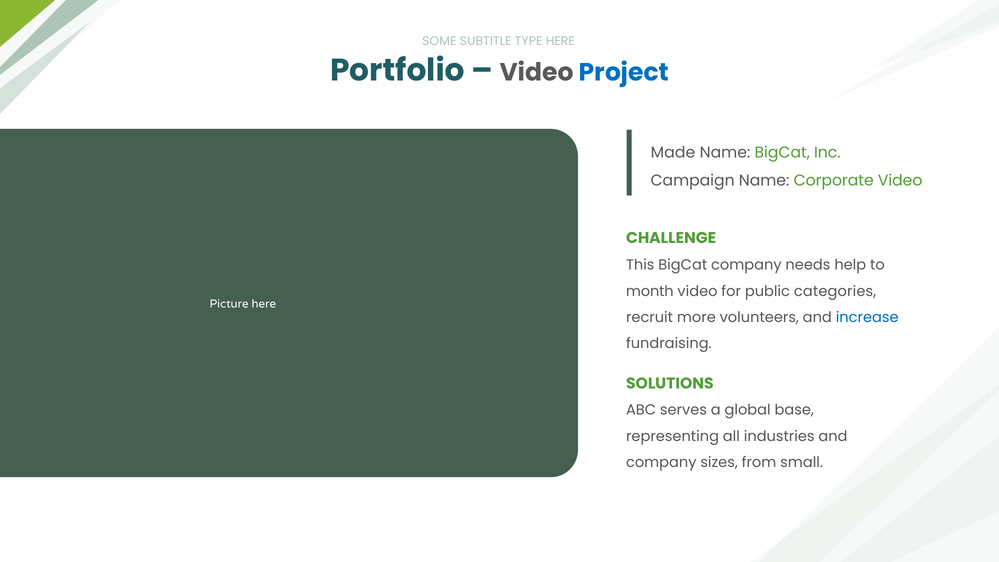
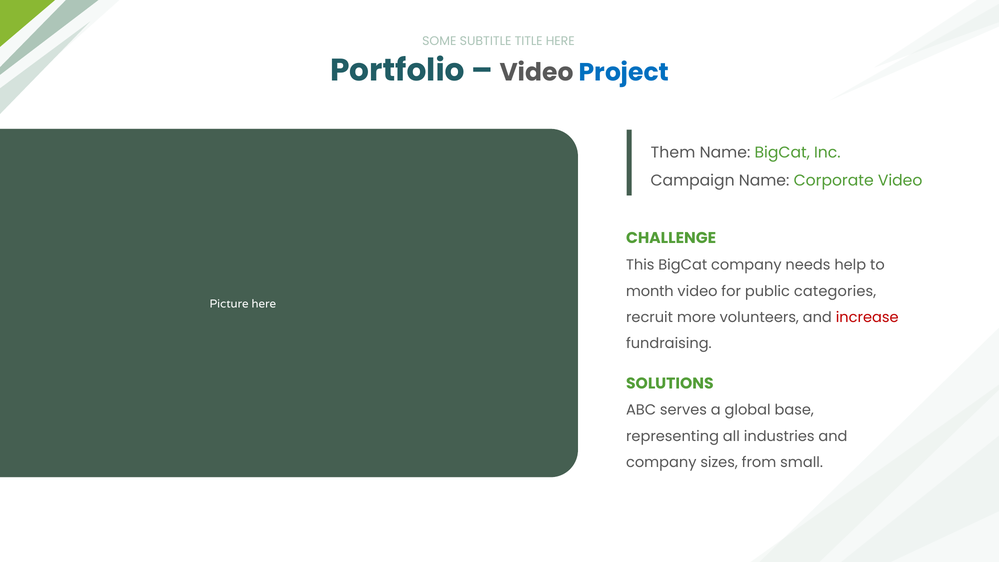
TYPE: TYPE -> TITLE (529, 41)
Made: Made -> Them (673, 153)
increase colour: blue -> red (867, 317)
